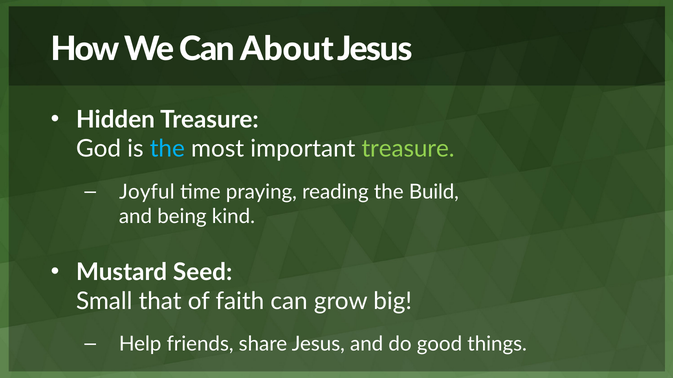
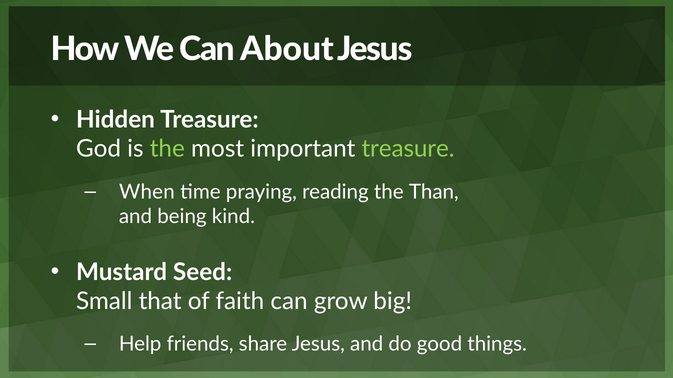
the colour: light blue -> light green (167, 149)
Joyful: Joyful -> When (147, 192)
Build: Build -> Than (434, 192)
